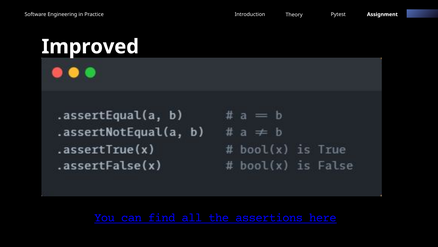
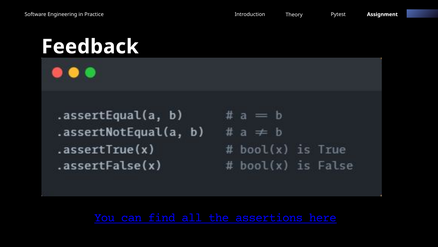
Improved: Improved -> Feedback (90, 47)
